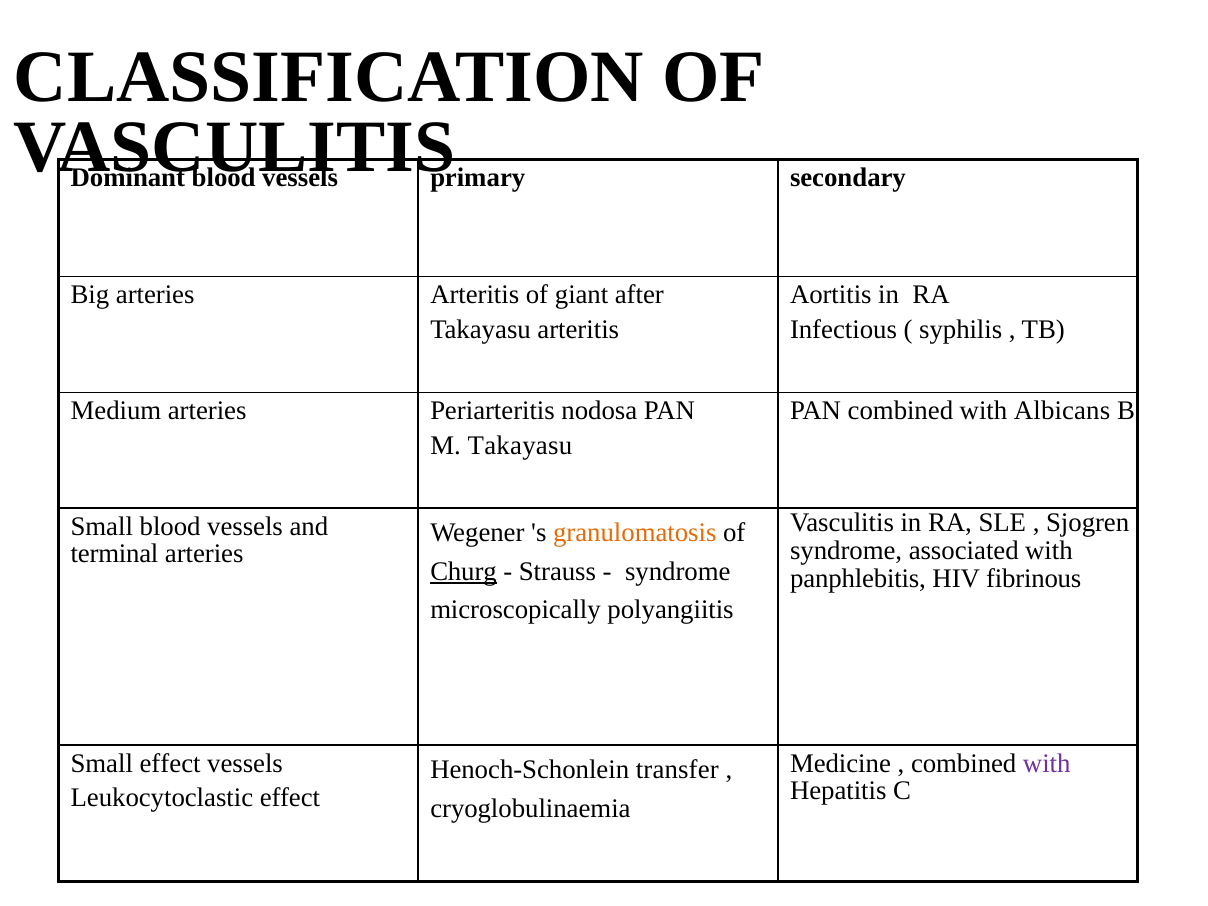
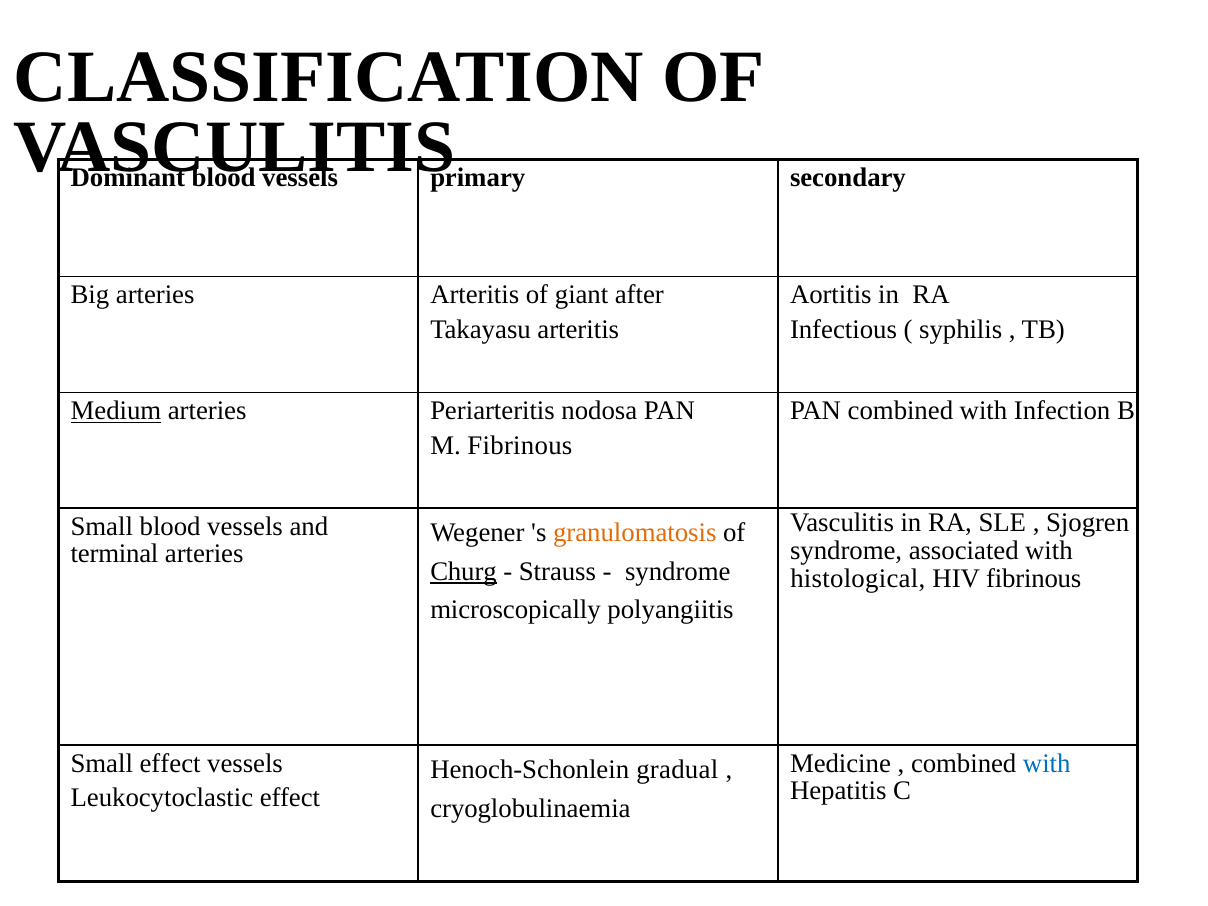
Medium underline: none -> present (116, 411)
Albicans: Albicans -> Infection (1062, 411)
M Takayasu: Takayasu -> Fibrinous (520, 446)
panphlebitis: panphlebitis -> histological (858, 579)
with colour: purple -> blue (1047, 763)
transfer: transfer -> gradual (677, 770)
